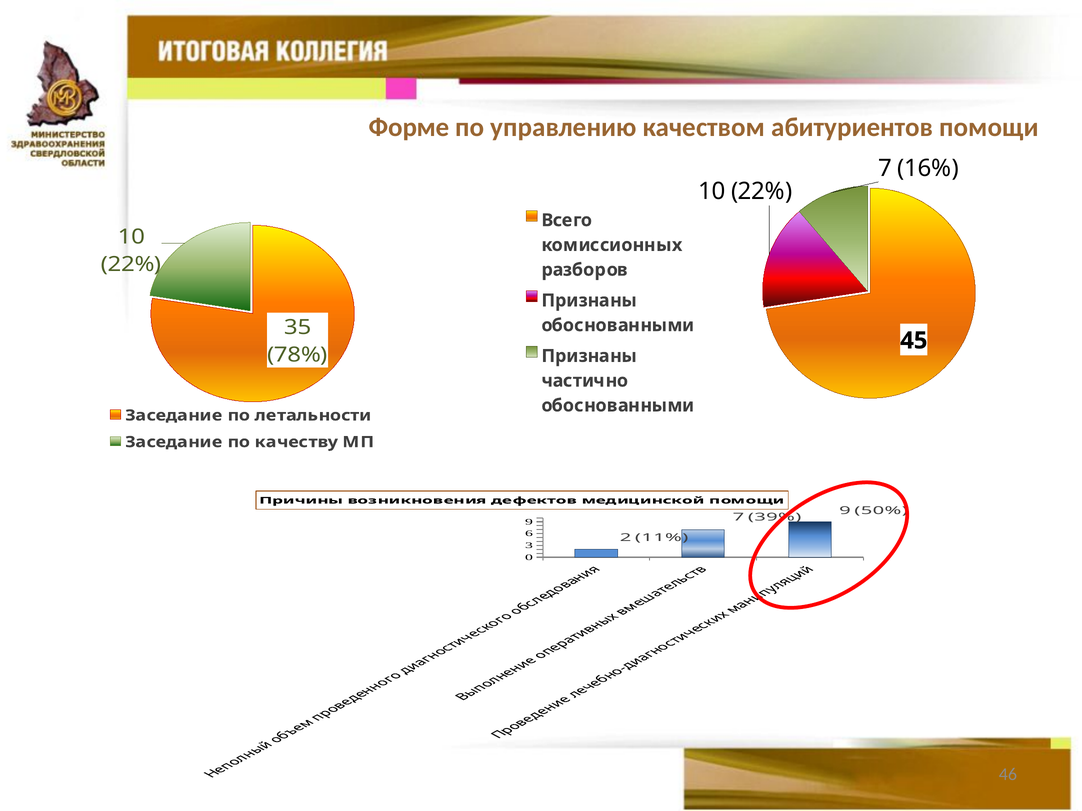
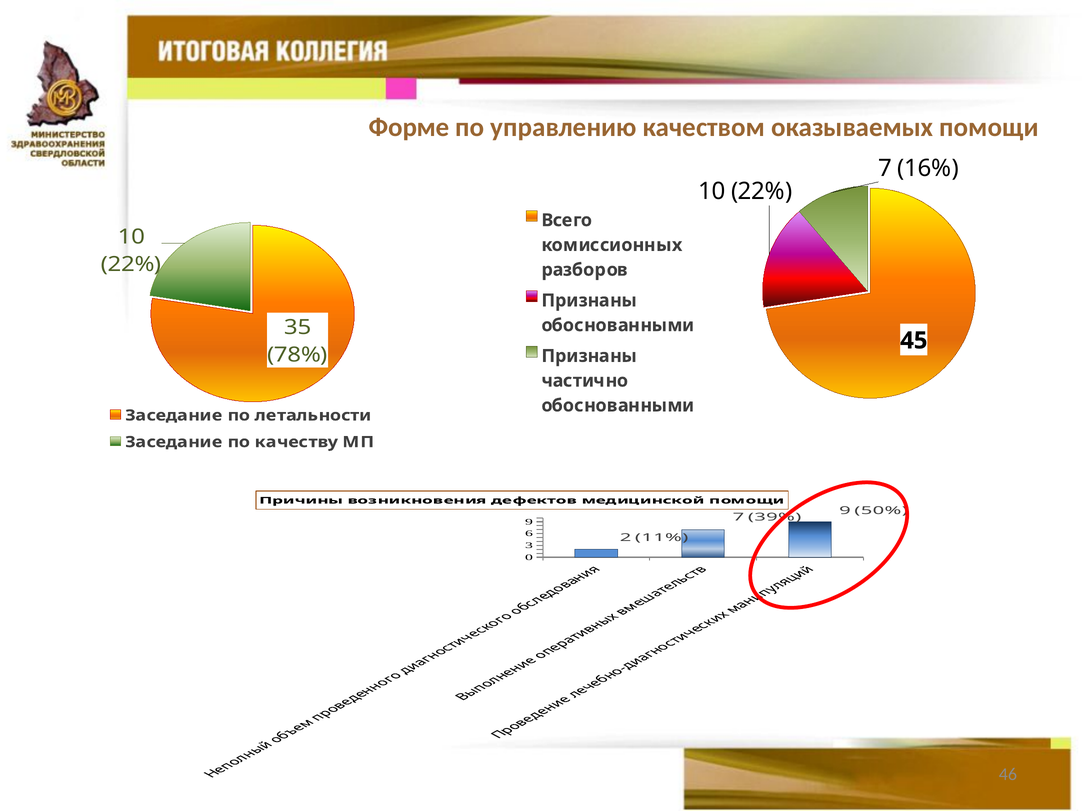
абитуриентов: абитуриентов -> оказываемых (852, 127)
